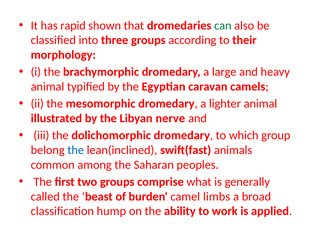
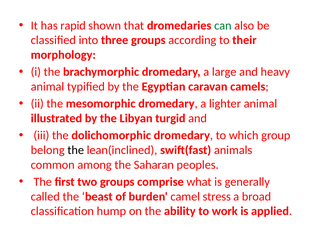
nerve: nerve -> turgid (170, 118)
the colour: blue -> black (76, 150)
limbs: limbs -> stress (217, 197)
